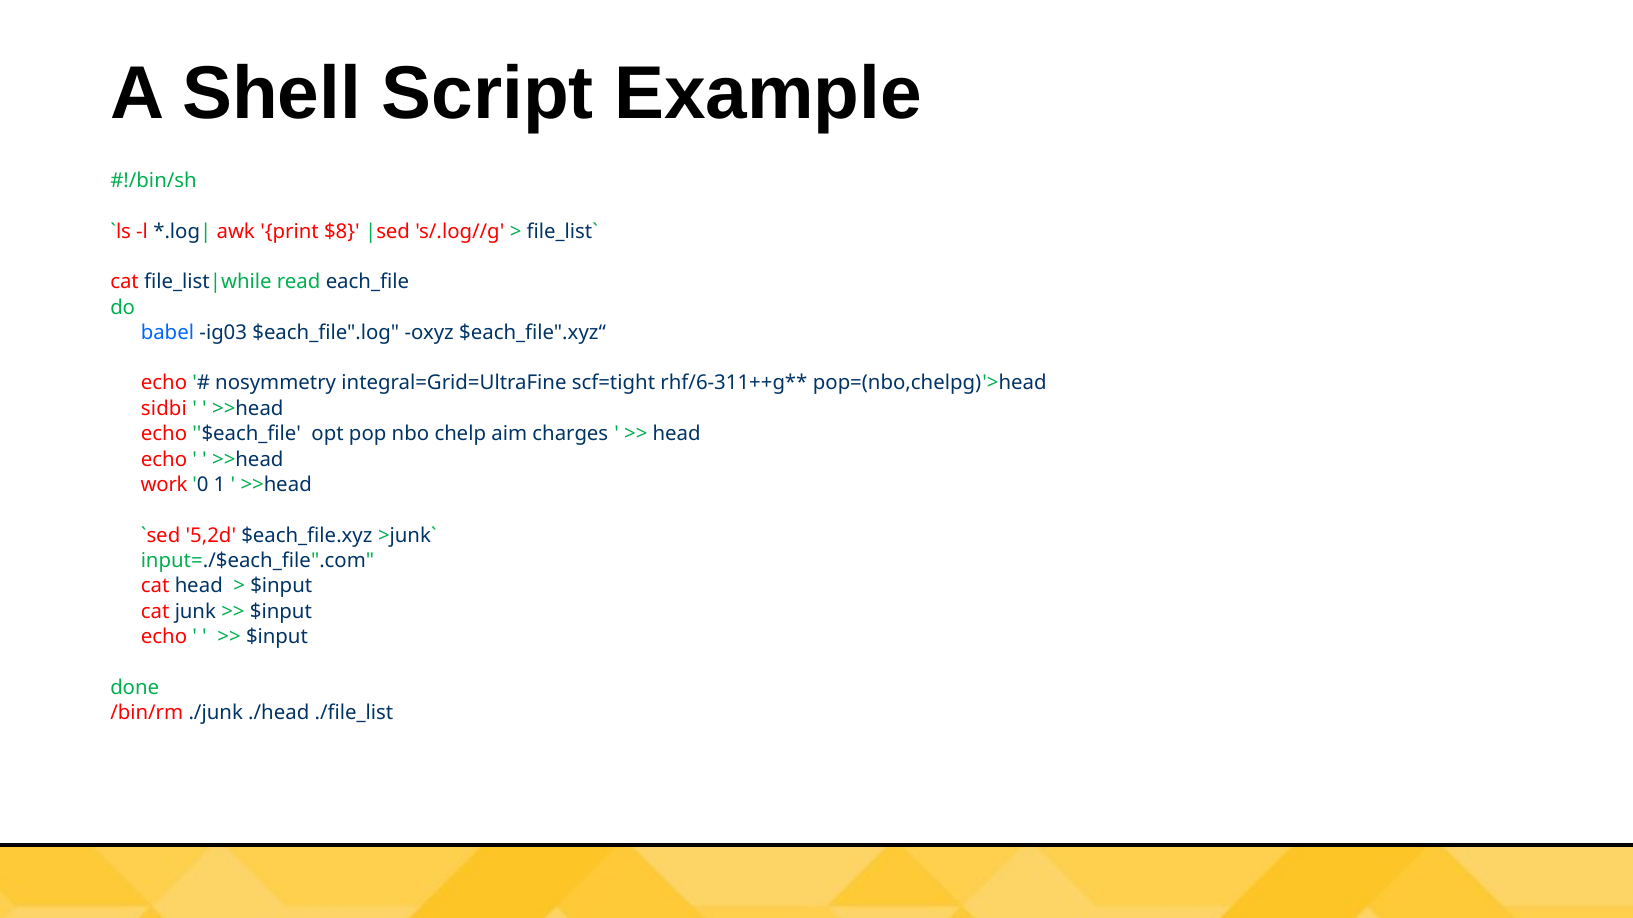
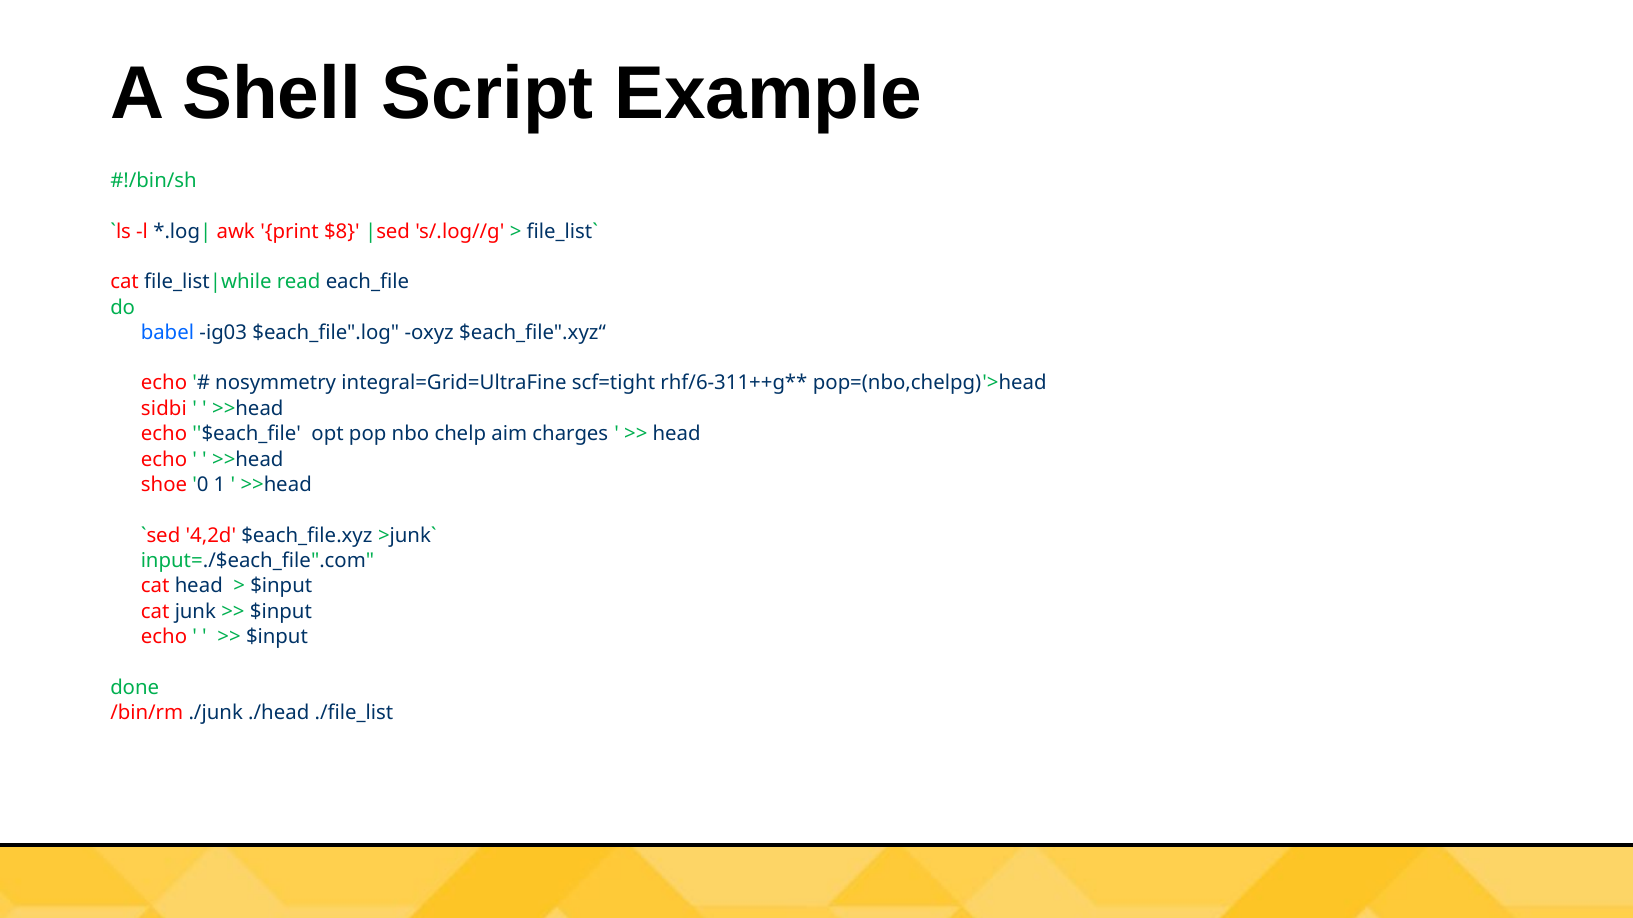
work: work -> shoe (164, 485)
5,2d: 5,2d -> 4,2d (211, 536)
